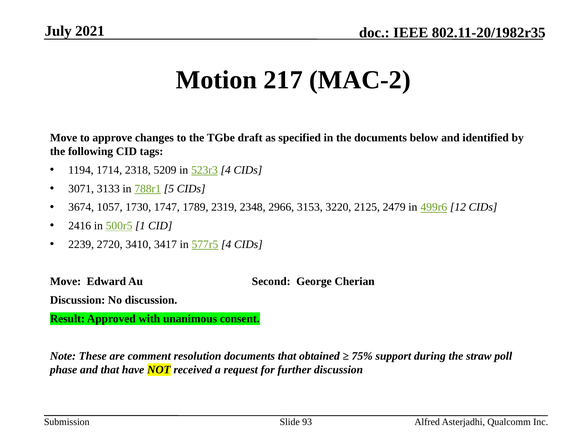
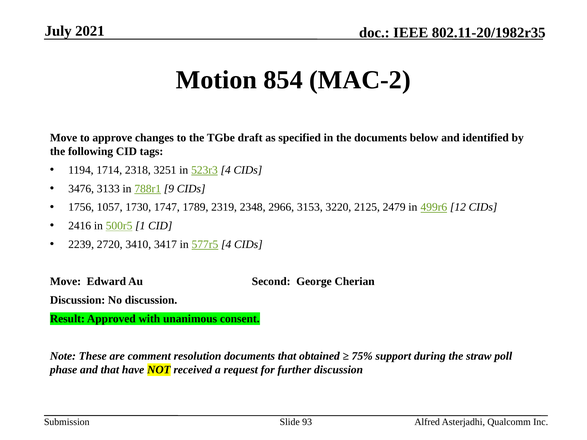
217: 217 -> 854 (283, 80)
5209: 5209 -> 3251 (165, 170)
3071: 3071 -> 3476 (81, 189)
5: 5 -> 9 (169, 189)
3674: 3674 -> 1756 (81, 207)
